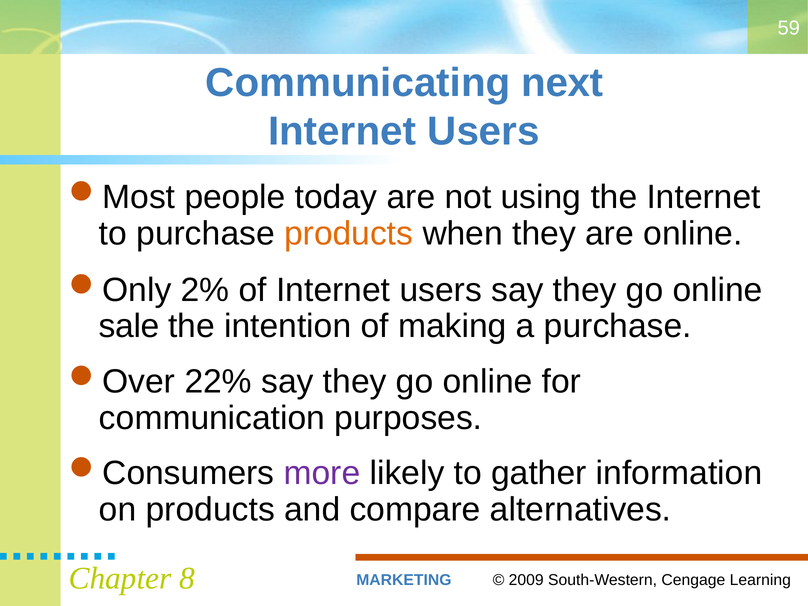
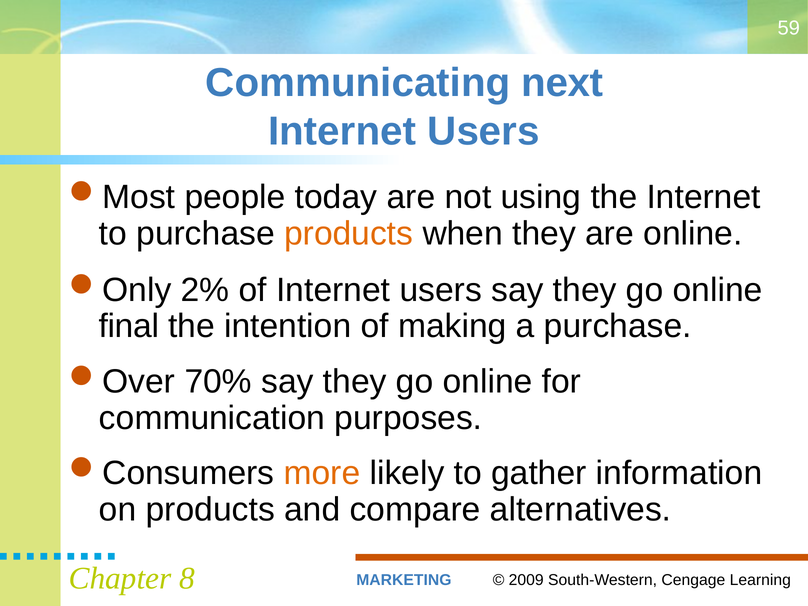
sale: sale -> final (129, 326)
22%: 22% -> 70% (218, 382)
more colour: purple -> orange (322, 473)
